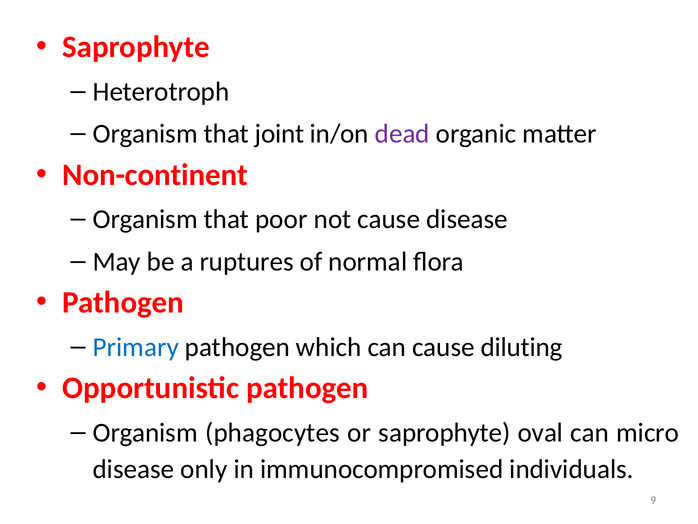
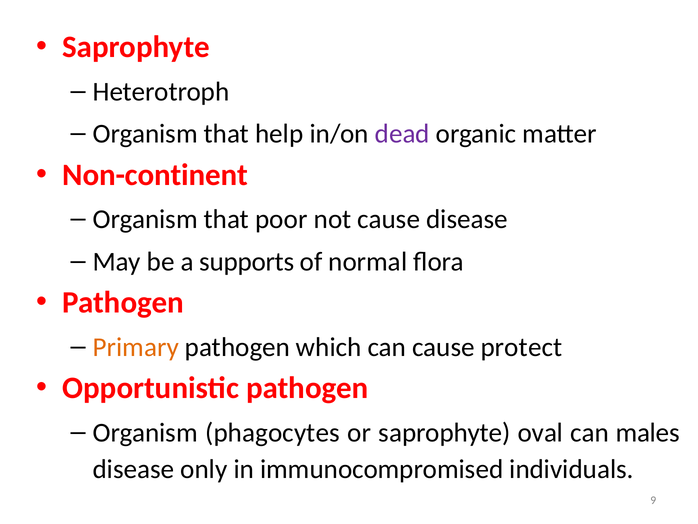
joint: joint -> help (279, 134)
ruptures: ruptures -> supports (247, 261)
Primary colour: blue -> orange (136, 347)
diluting: diluting -> protect (521, 347)
micro: micro -> males (648, 432)
